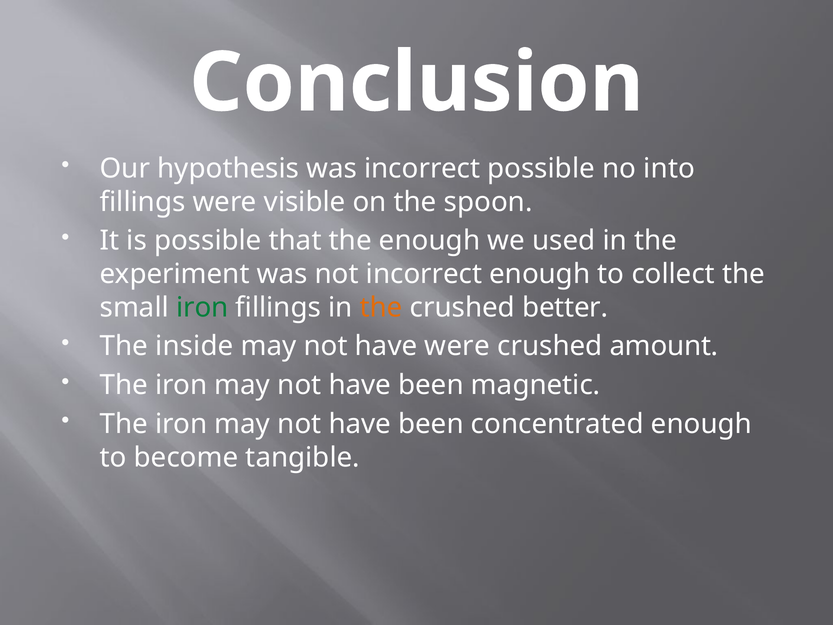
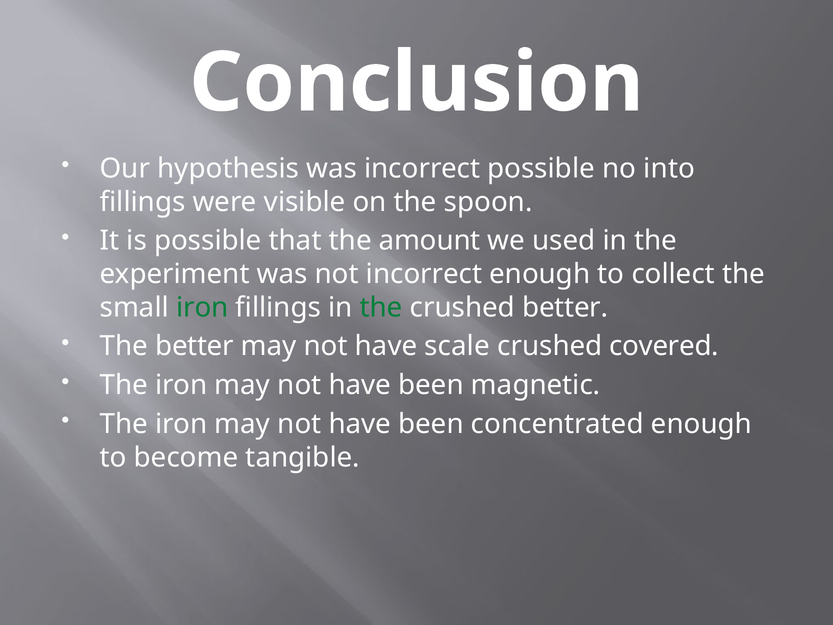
the enough: enough -> amount (430, 241)
the colour: orange -> green (381, 307)
The inside: inside -> better (195, 346)
have were: were -> scale (457, 346)
amount: amount -> covered (664, 346)
